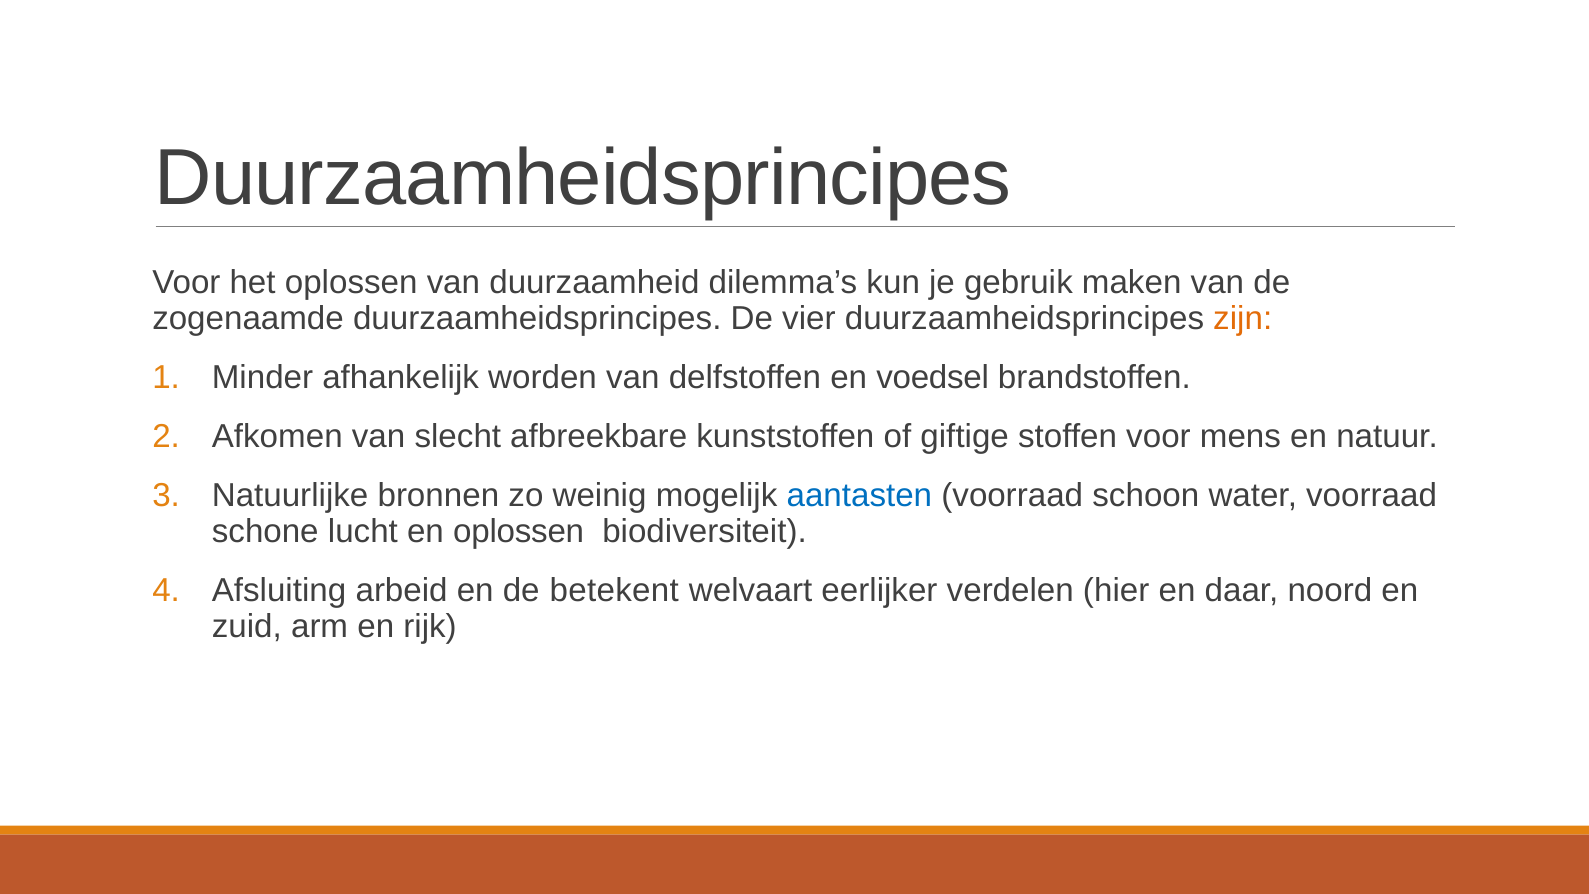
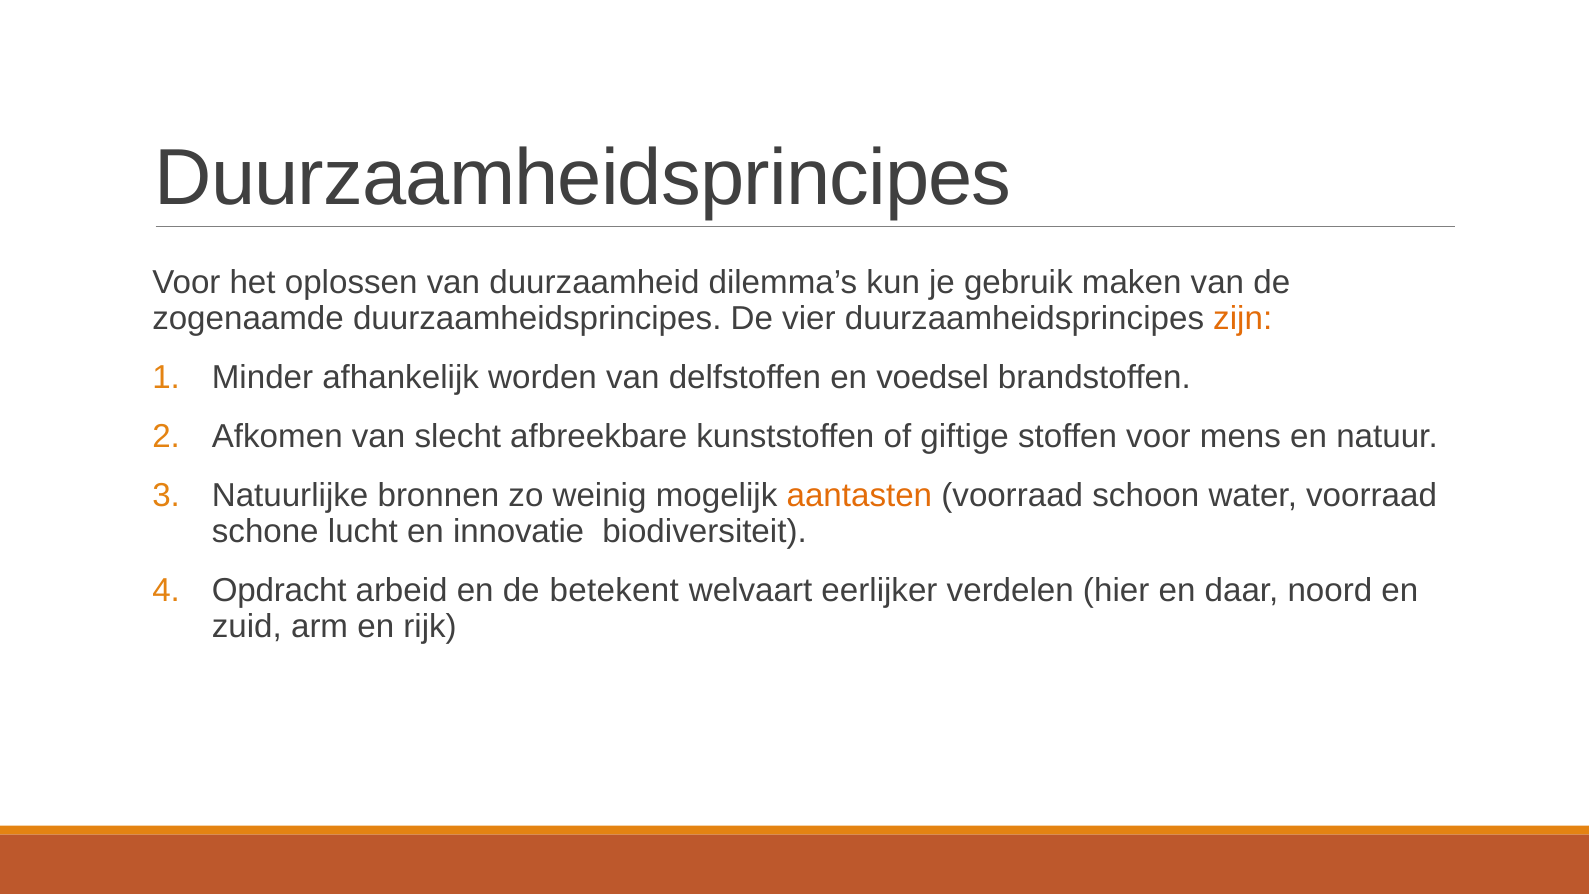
aantasten colour: blue -> orange (859, 496)
en oplossen: oplossen -> innovatie (519, 532)
Afsluiting: Afsluiting -> Opdracht (279, 591)
